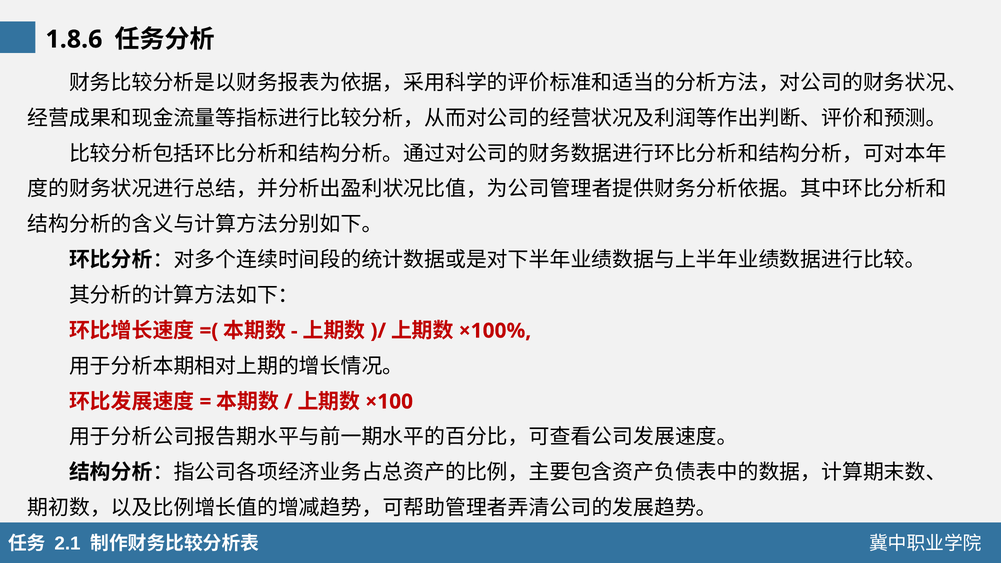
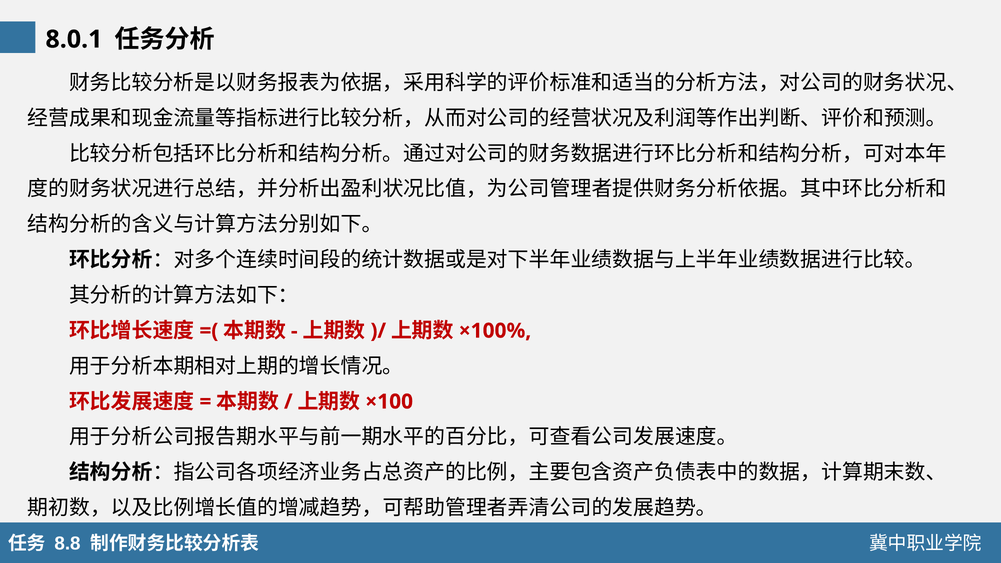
1.8.6: 1.8.6 -> 8.0.1 (74, 39)
2.1: 2.1 -> 8.8 (68, 544)
